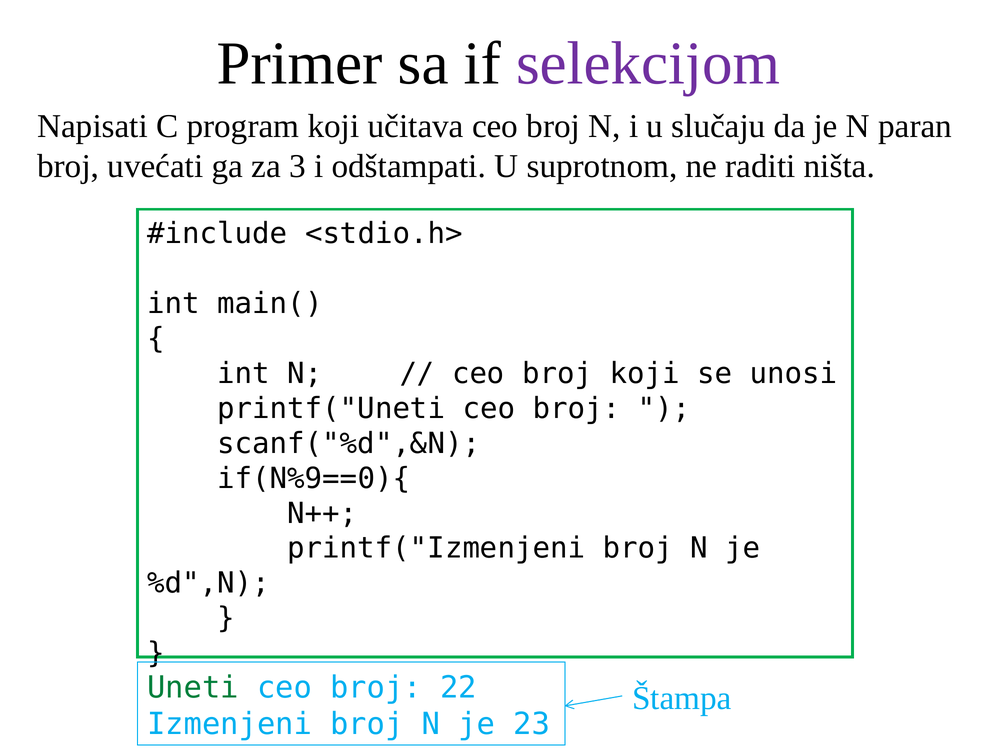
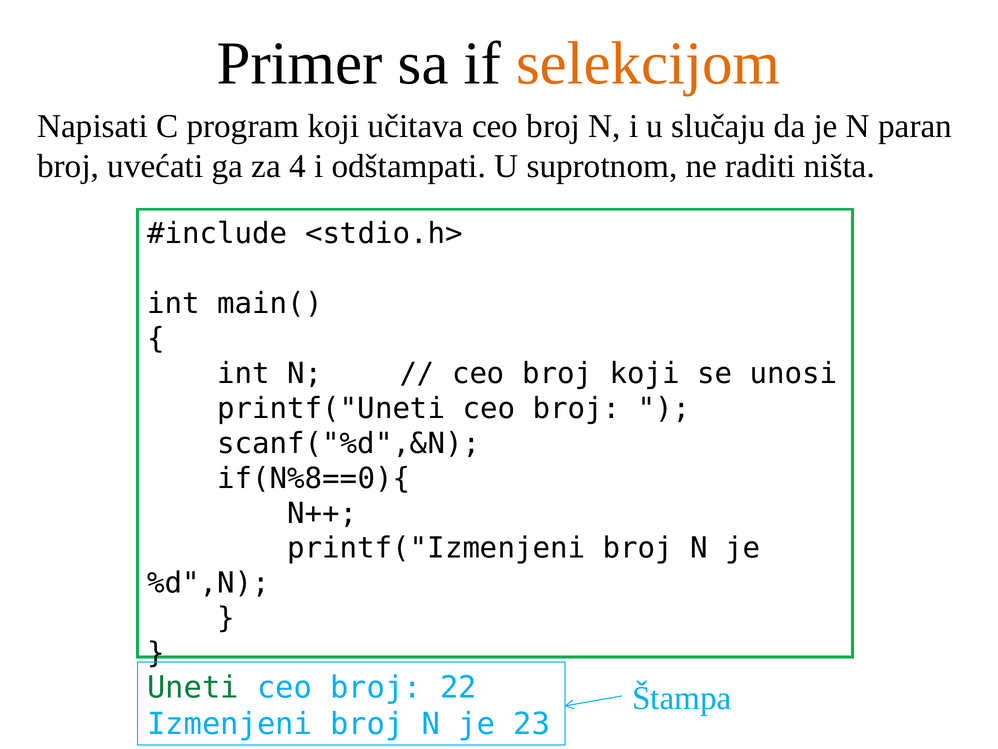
selekcijom colour: purple -> orange (648, 64)
3: 3 -> 4 (297, 166)
if(N%9==0){: if(N%9==0){ -> if(N%8==0){ (314, 478)
